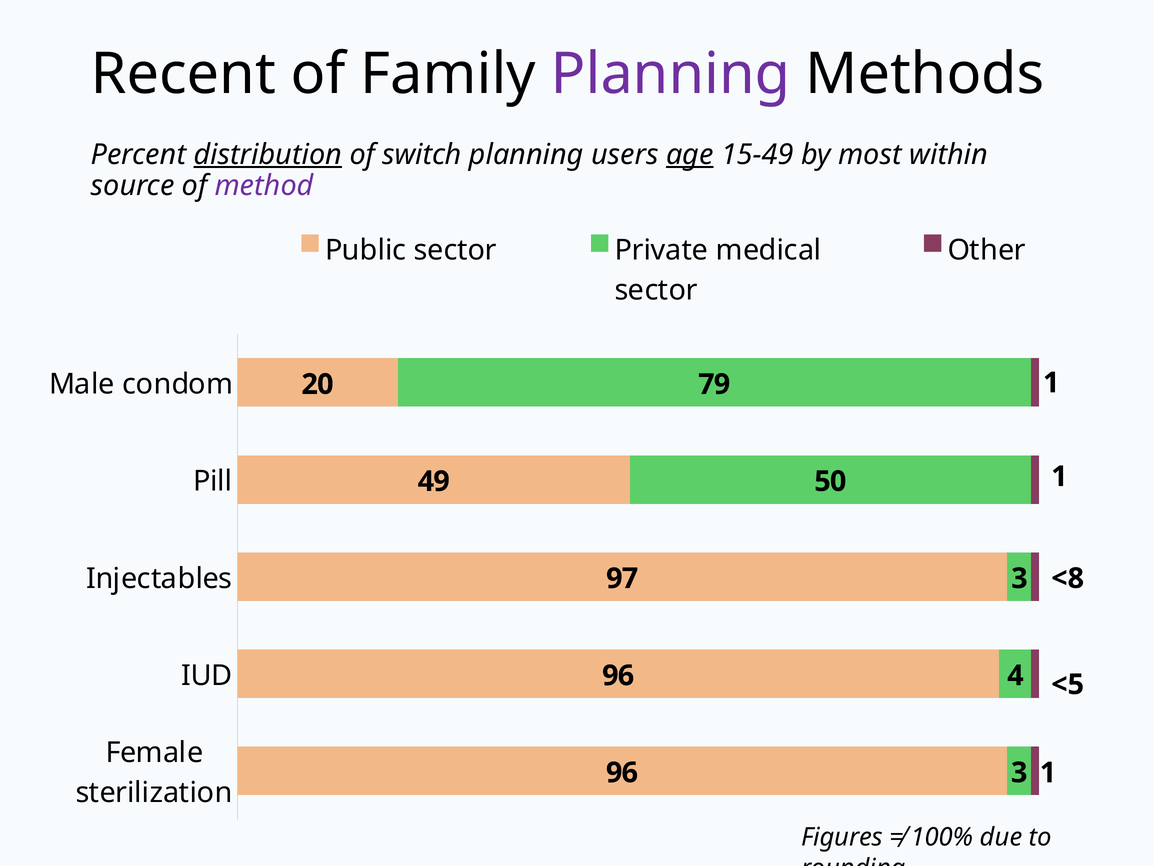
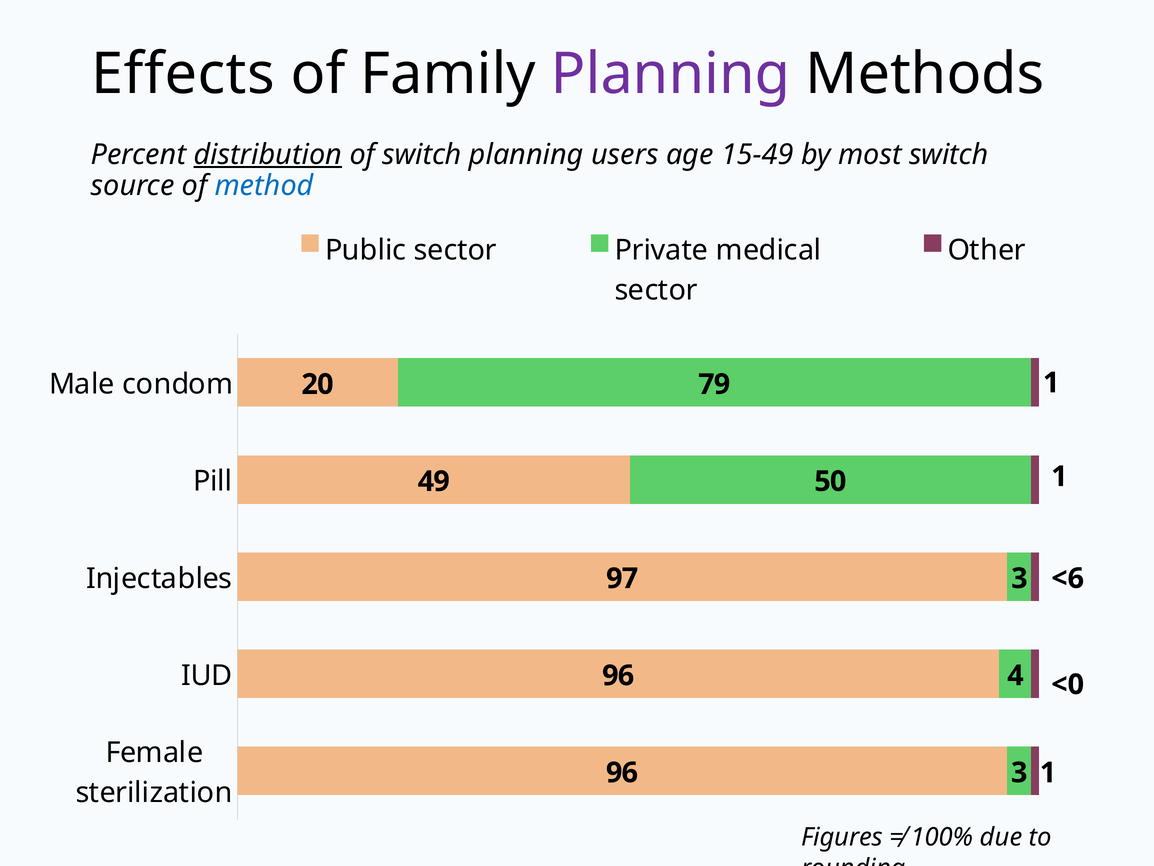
Recent: Recent -> Effects (183, 74)
age underline: present -> none (690, 154)
most within: within -> switch (949, 154)
method colour: purple -> blue (264, 186)
<8: <8 -> <6 (1068, 578)
<5: <5 -> <0 (1068, 684)
